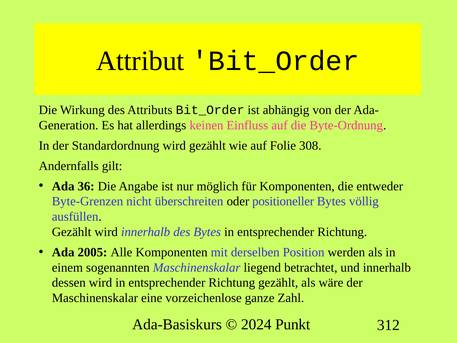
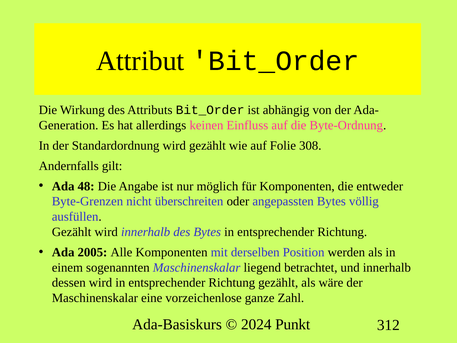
36: 36 -> 48 (86, 186)
positioneller: positioneller -> angepassten (283, 201)
